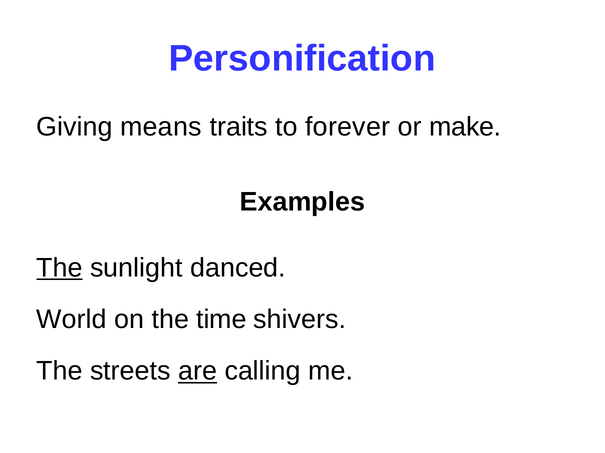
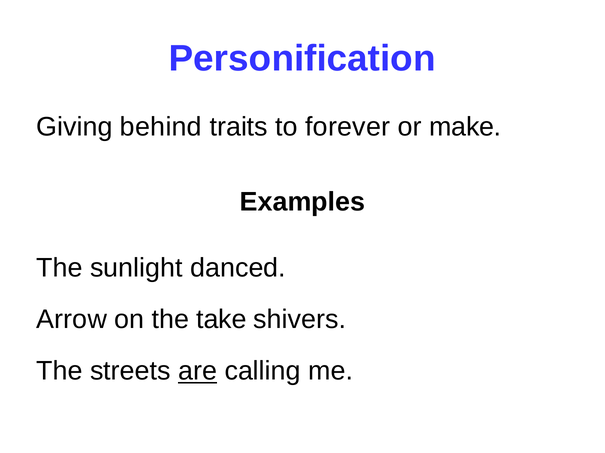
means: means -> behind (161, 127)
The underline: present -> none (59, 268)
World: World -> Arrow (72, 320)
time: time -> take (221, 320)
